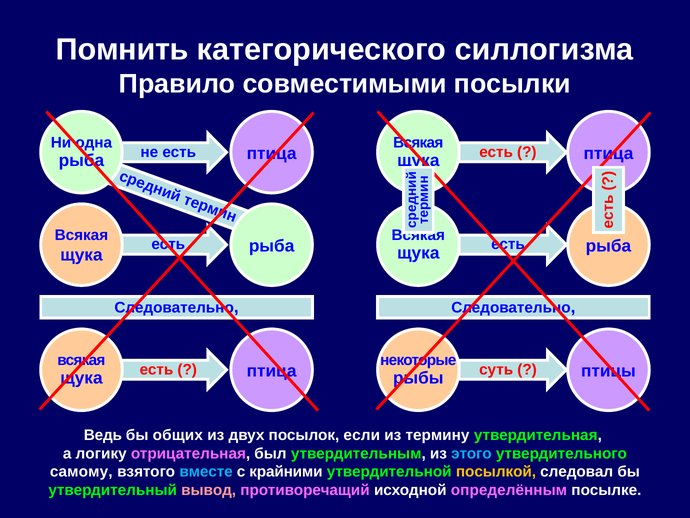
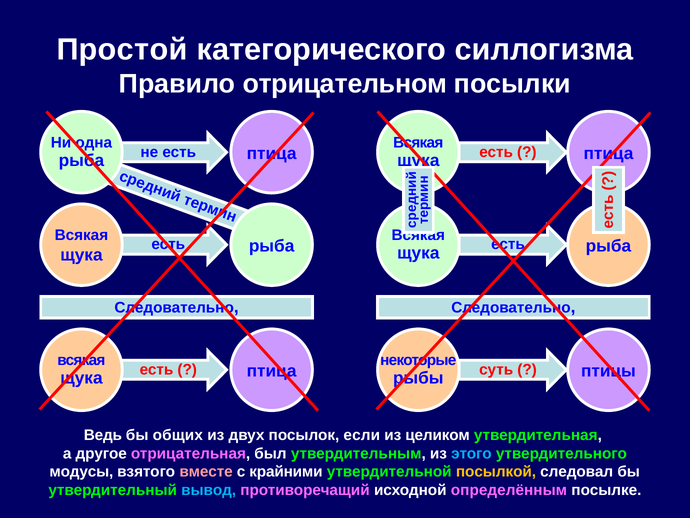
Помнить: Помнить -> Простой (122, 50)
совместимыми: совместимыми -> отрицательном (345, 84)
термину: термину -> целиком (438, 435)
логику: логику -> другое (101, 453)
самому: самому -> модусы (81, 471)
вместе colour: light blue -> pink (206, 471)
вывод colour: pink -> light blue (209, 490)
